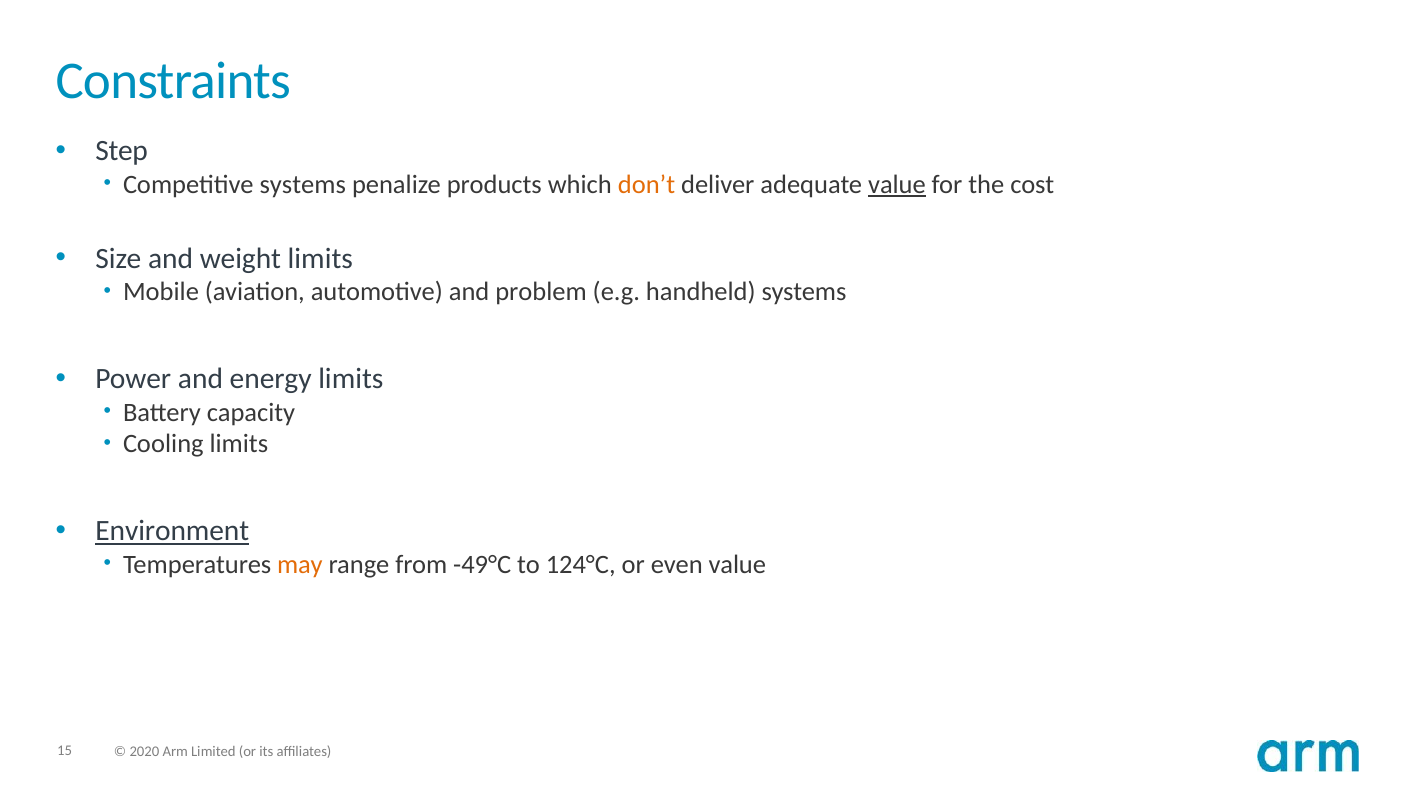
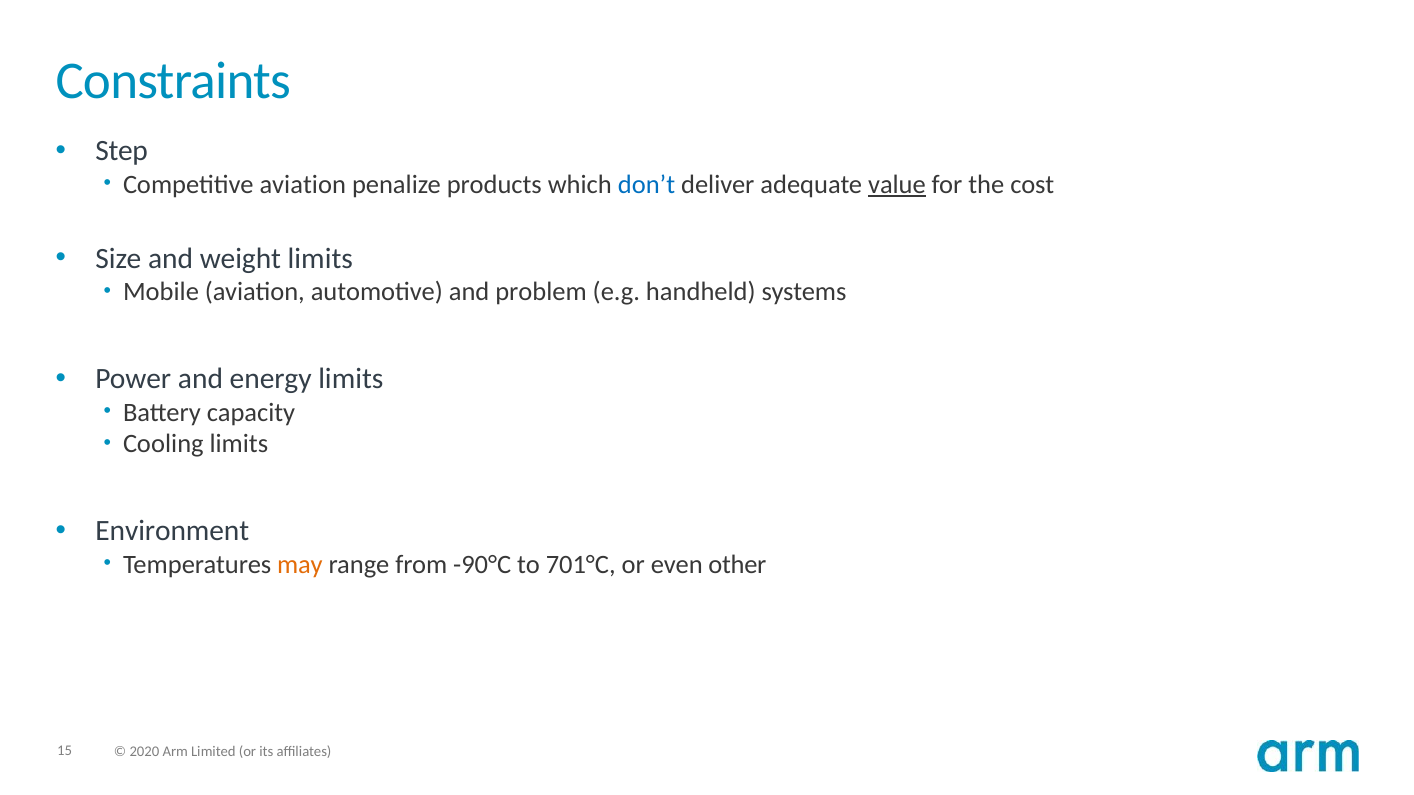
Competitive systems: systems -> aviation (303, 185)
don’t colour: orange -> blue (646, 185)
Environment underline: present -> none (172, 531)
-49°C: -49°C -> -90°C (482, 565)
124°C: 124°C -> 701°C (581, 565)
even value: value -> other (737, 565)
